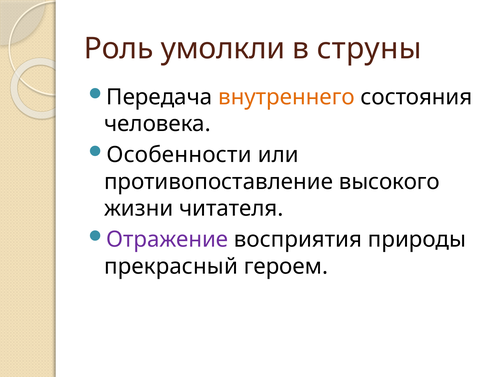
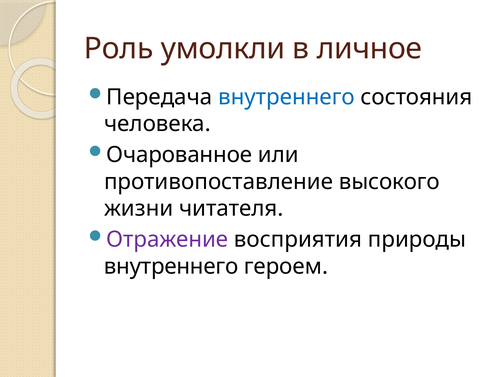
струны: струны -> личное (369, 49)
внутреннего colour: orange -> blue (286, 97)
Особенности: Особенности -> Очарованное (179, 155)
прекрасный: прекрасный -> внутреннего (171, 266)
